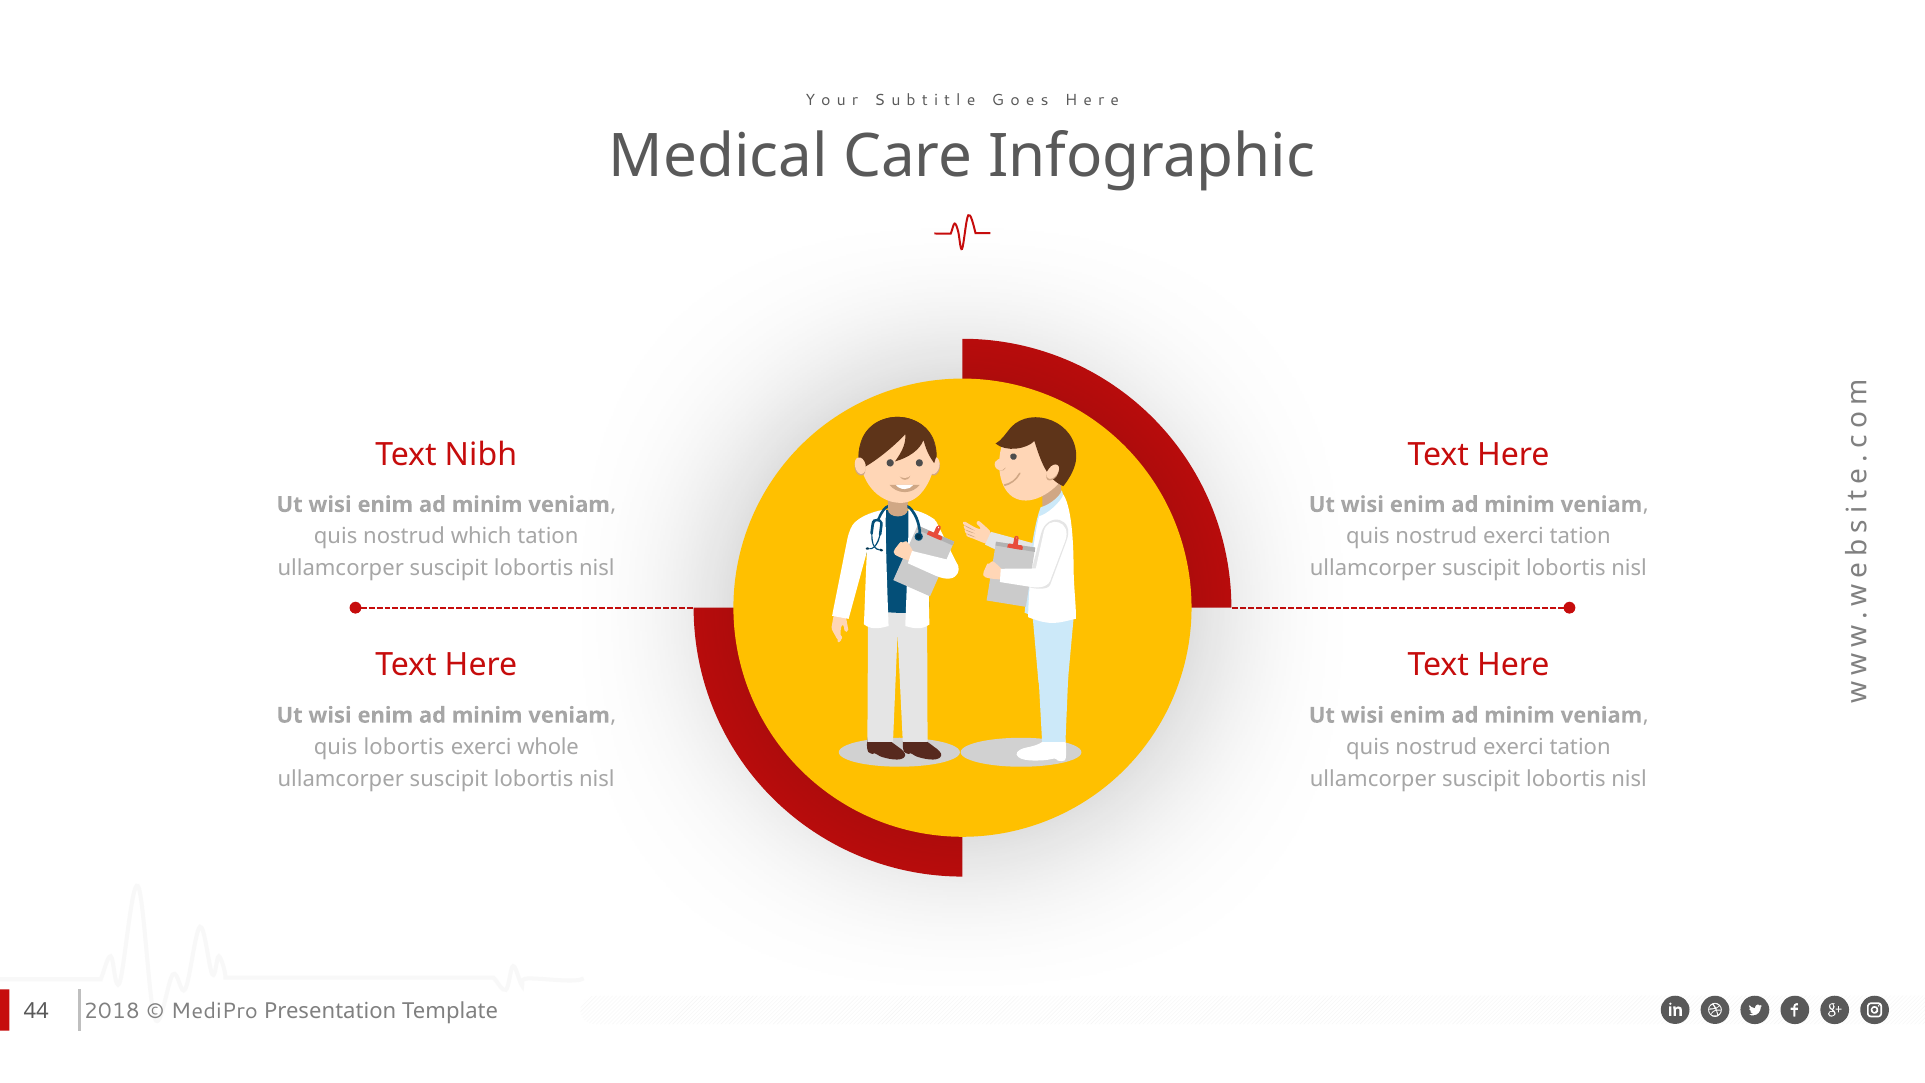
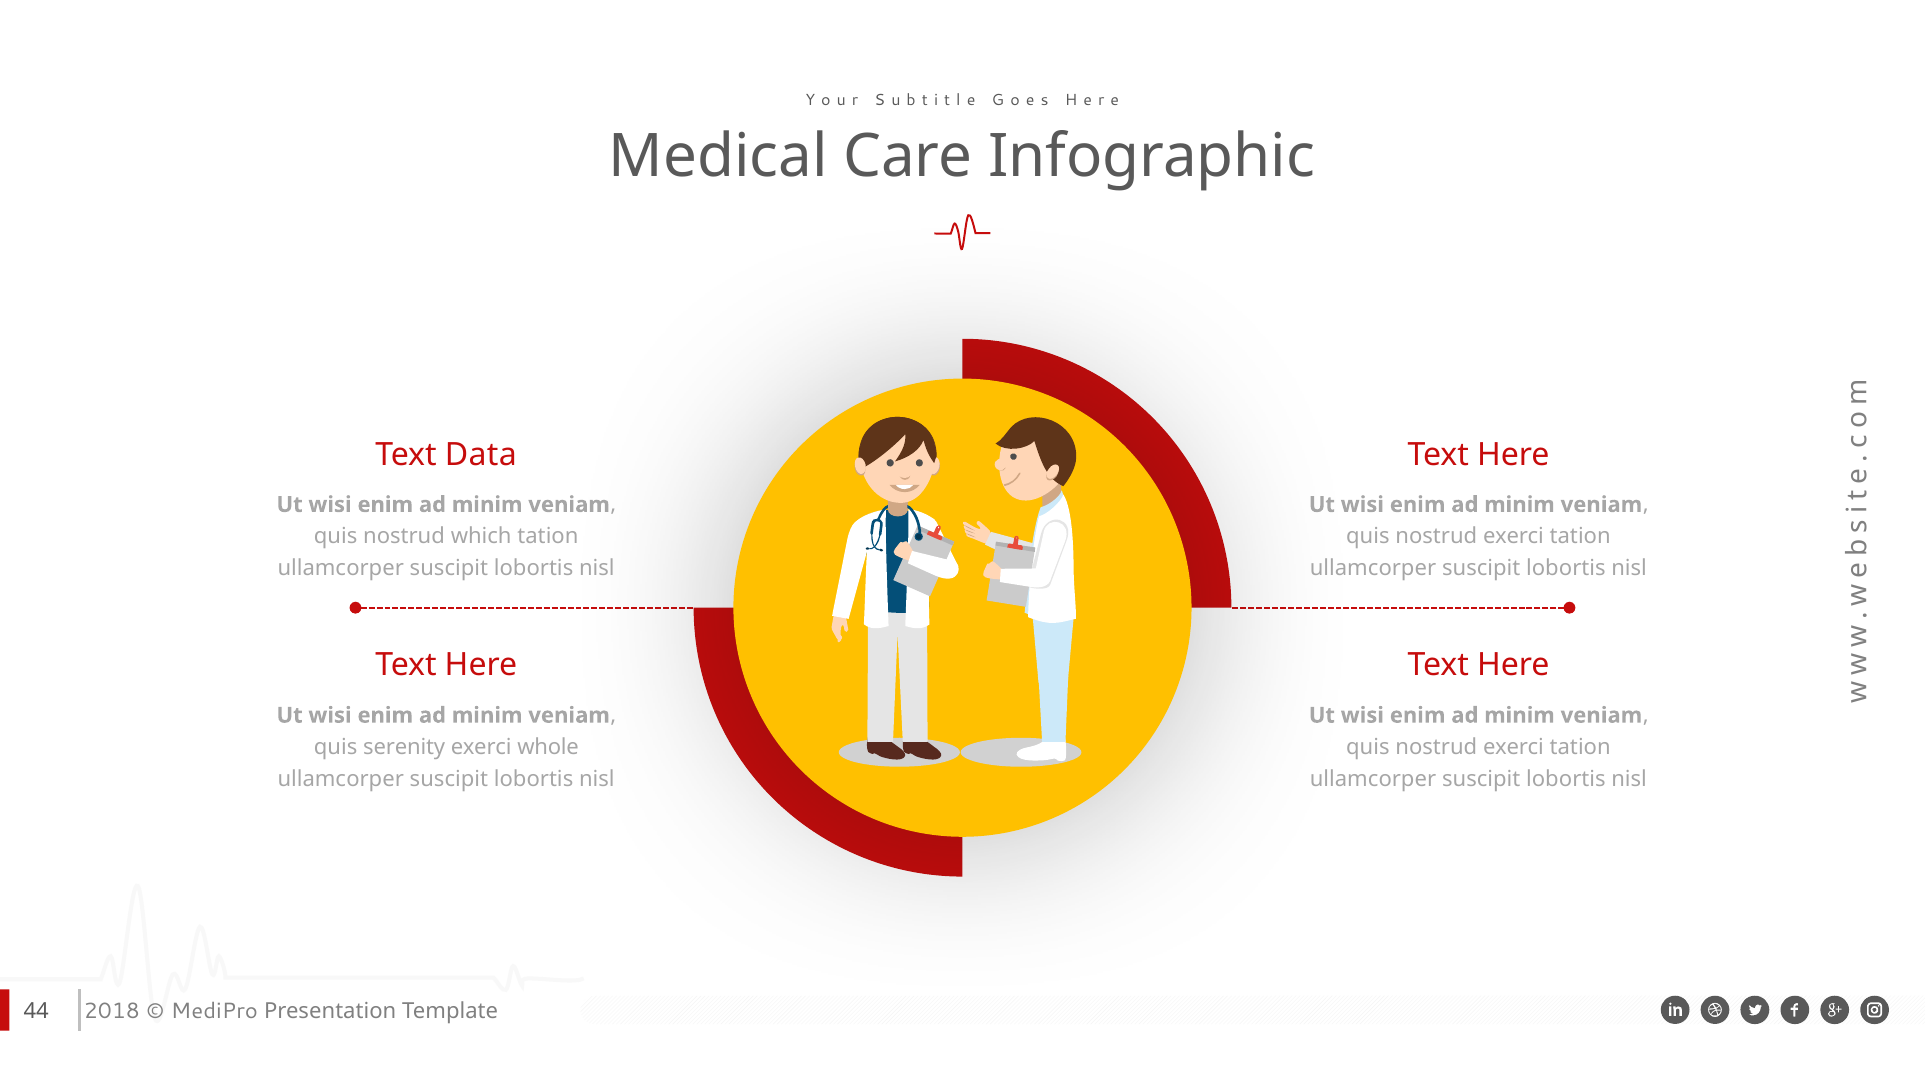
Nibh: Nibh -> Data (481, 454)
quis lobortis: lobortis -> serenity (404, 747)
